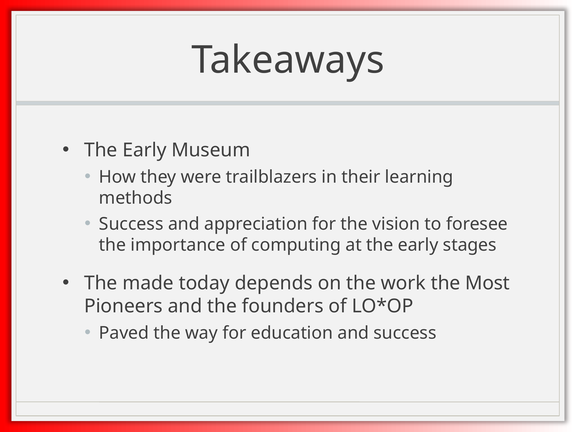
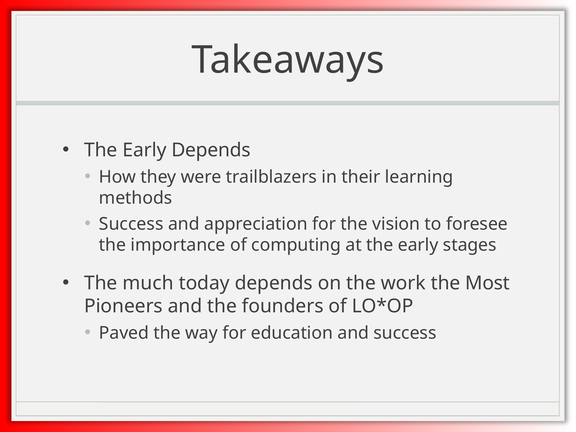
Early Museum: Museum -> Depends (211, 150)
made: made -> much (148, 283)
